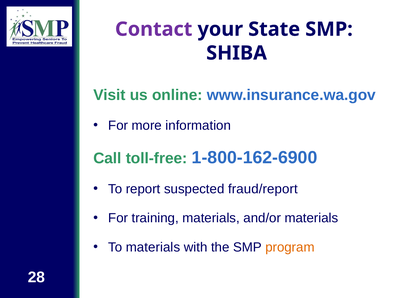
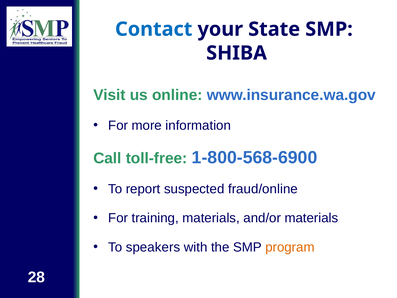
Contact colour: purple -> blue (154, 29)
1-800-162-6900: 1-800-162-6900 -> 1-800-568-6900 (255, 157)
fraud/report: fraud/report -> fraud/online (263, 189)
To materials: materials -> speakers (153, 247)
